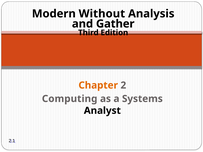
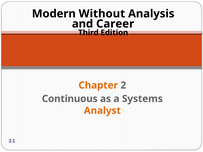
Gather: Gather -> Career (115, 24)
Computing: Computing -> Continuous (70, 99)
Analyst colour: black -> orange (102, 111)
